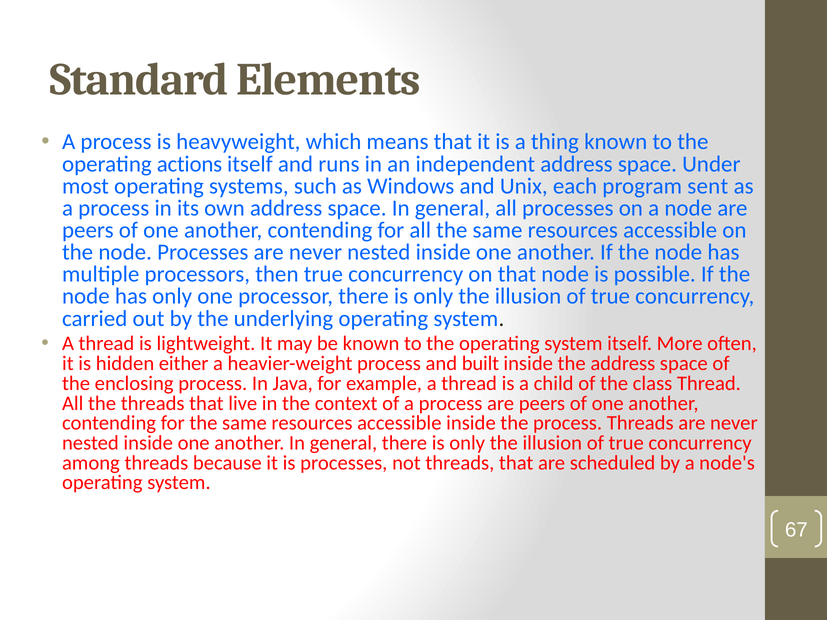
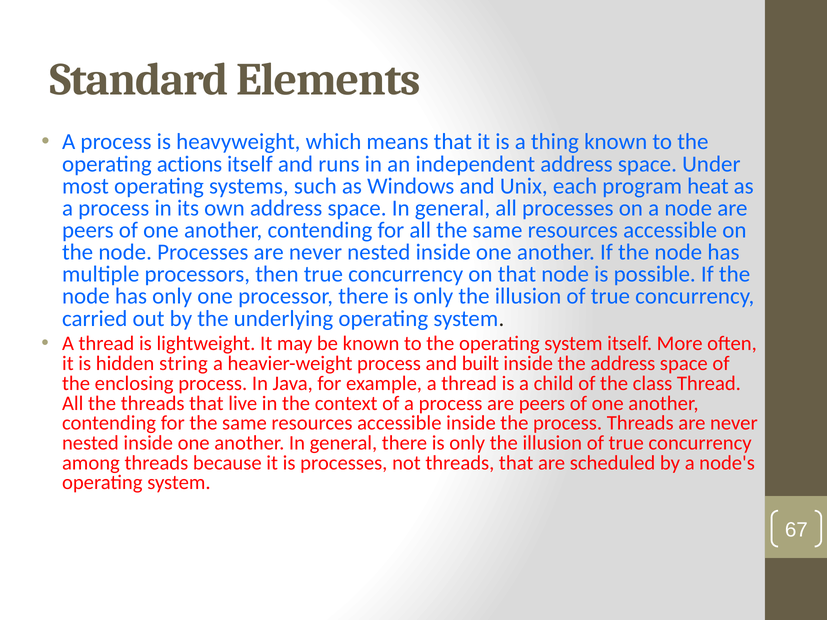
sent: sent -> heat (708, 186)
either: either -> string (183, 364)
